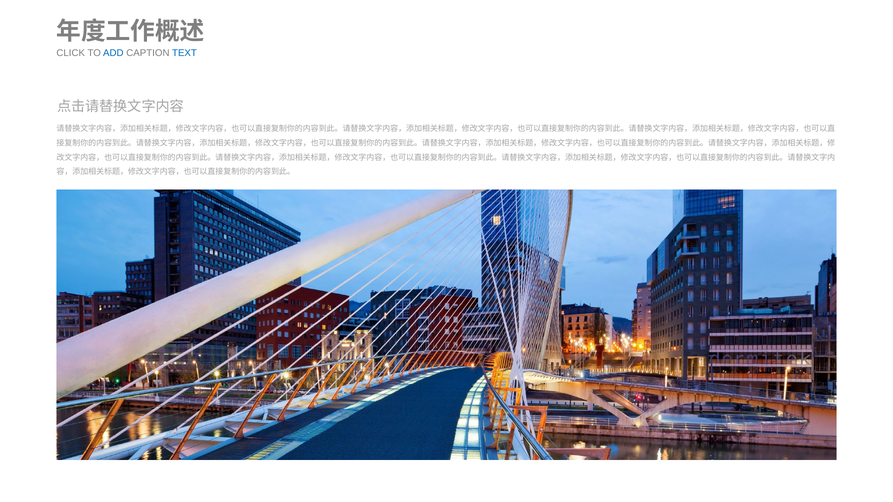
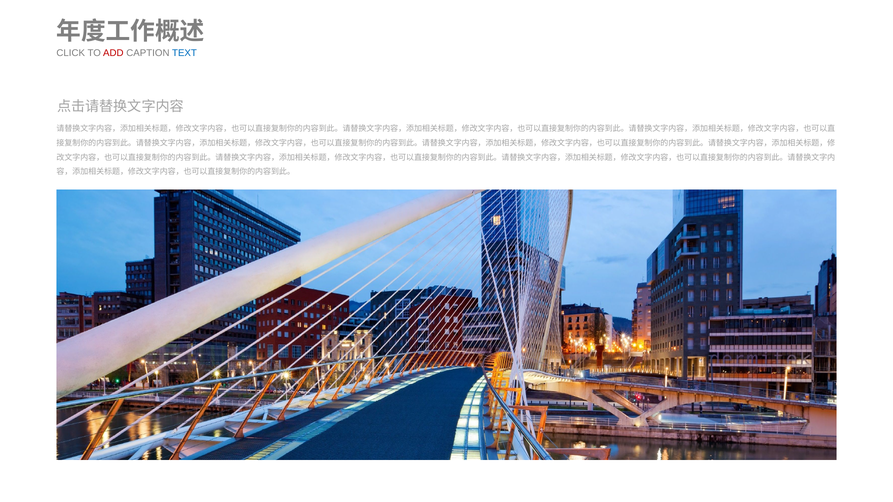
ADD colour: blue -> red (113, 53)
